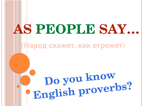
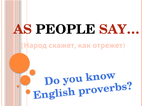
PEOPLE colour: green -> black (66, 30)
